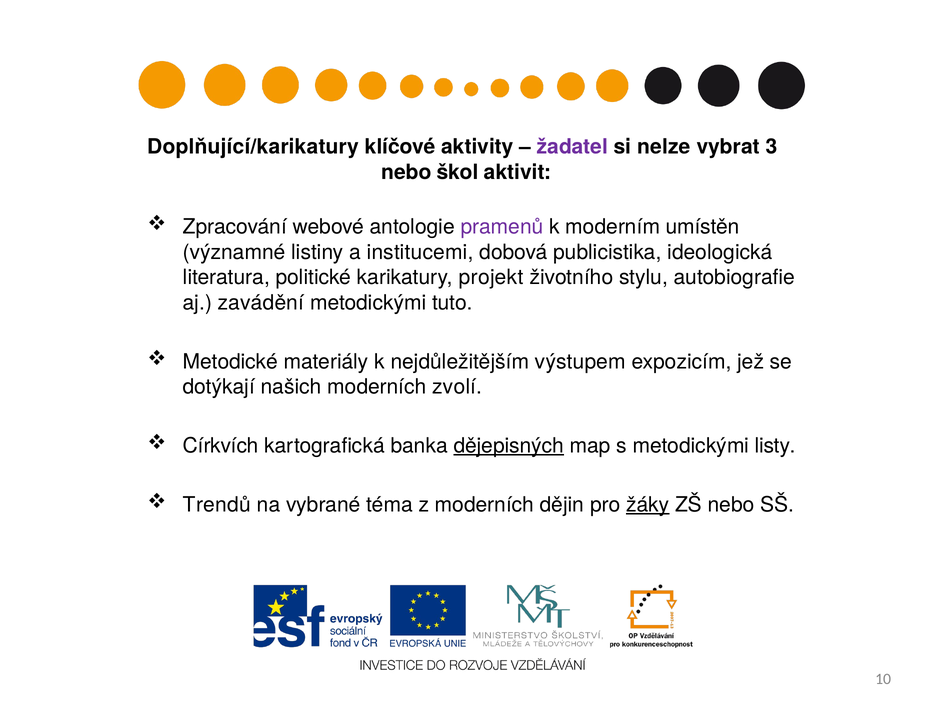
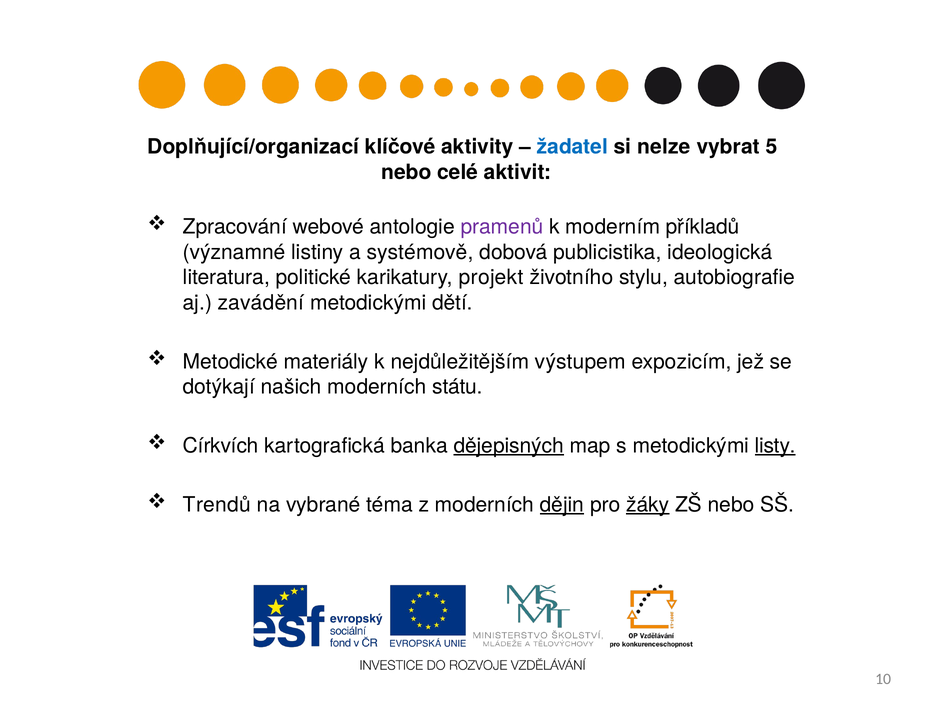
Doplňující/karikatury: Doplňující/karikatury -> Doplňující/organizací (253, 147)
žadatel colour: purple -> blue (572, 147)
3: 3 -> 5 (771, 147)
škol: škol -> celé (458, 172)
umístěn: umístěn -> příkladů (703, 227)
institucemi: institucemi -> systémově (420, 252)
tuto: tuto -> dětí (452, 303)
zvolí: zvolí -> státu (457, 387)
listy underline: none -> present (775, 446)
dějin underline: none -> present (562, 505)
